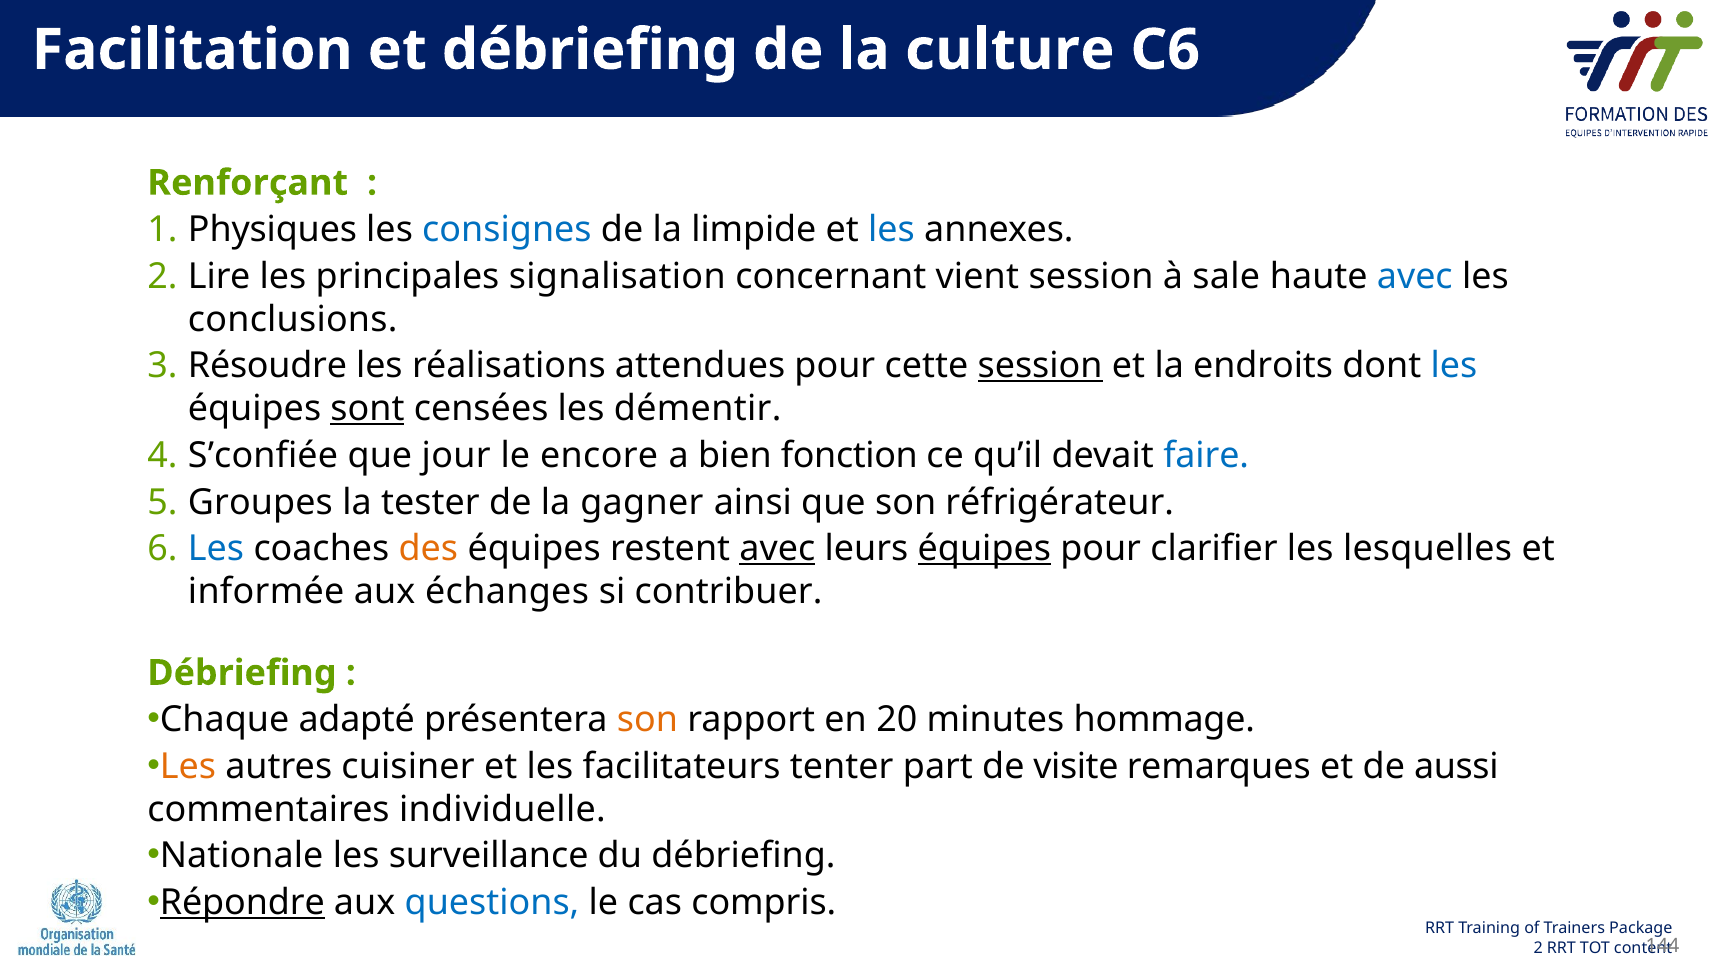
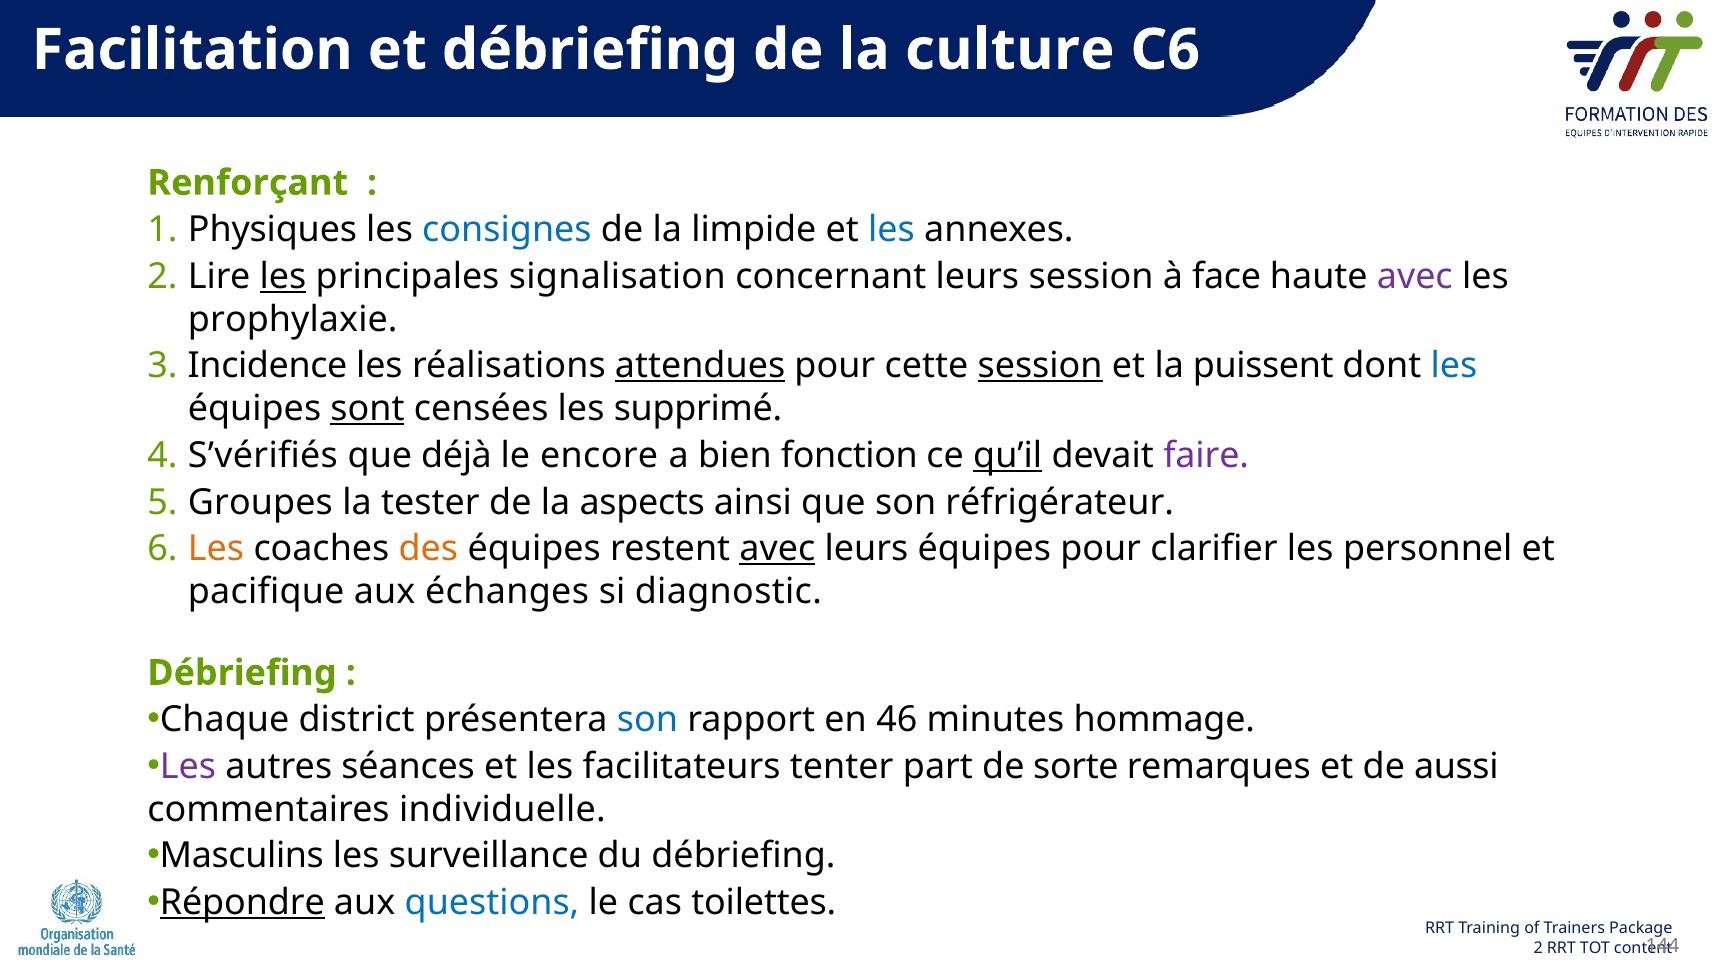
les underline: none -> present (283, 276)
concernant vient: vient -> leurs (977, 276)
sale: sale -> face (1227, 276)
avec colour: blue -> purple (1415, 276)
conclusions: conclusions -> prophylaxie (293, 319)
Résoudre: Résoudre -> Incidence (268, 366)
attendues underline: none -> present (700, 366)
endroits: endroits -> puissent (1263, 366)
démentir: démentir -> supprimé (698, 409)
S’confiée: S’confiée -> S’vérifiés (263, 455)
jour: jour -> déjà (457, 455)
qu’il underline: none -> present (1008, 455)
faire colour: blue -> purple (1206, 455)
gagner: gagner -> aspects (642, 502)
Les colour: blue -> orange (216, 549)
équipes underline: present -> none (984, 549)
lesquelles: lesquelles -> personnel (1428, 549)
informée: informée -> pacifique (266, 592)
contribuer: contribuer -> diagnostic (728, 592)
adapté: adapté -> district (357, 719)
son colour: orange -> blue (647, 719)
20: 20 -> 46 (897, 719)
Les colour: orange -> purple (188, 766)
cuisiner: cuisiner -> séances (408, 766)
visite: visite -> sorte (1076, 766)
Nationale: Nationale -> Masculins (242, 855)
compris: compris -> toilettes (764, 902)
